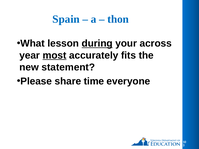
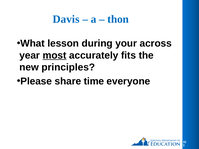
Spain: Spain -> Davis (66, 19)
during underline: present -> none (97, 43)
statement: statement -> principles (68, 67)
